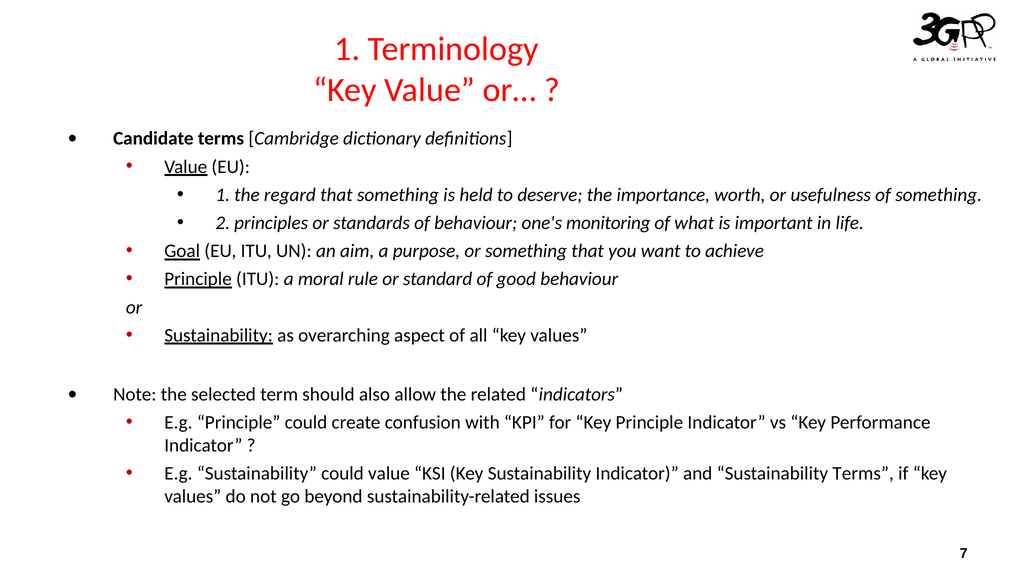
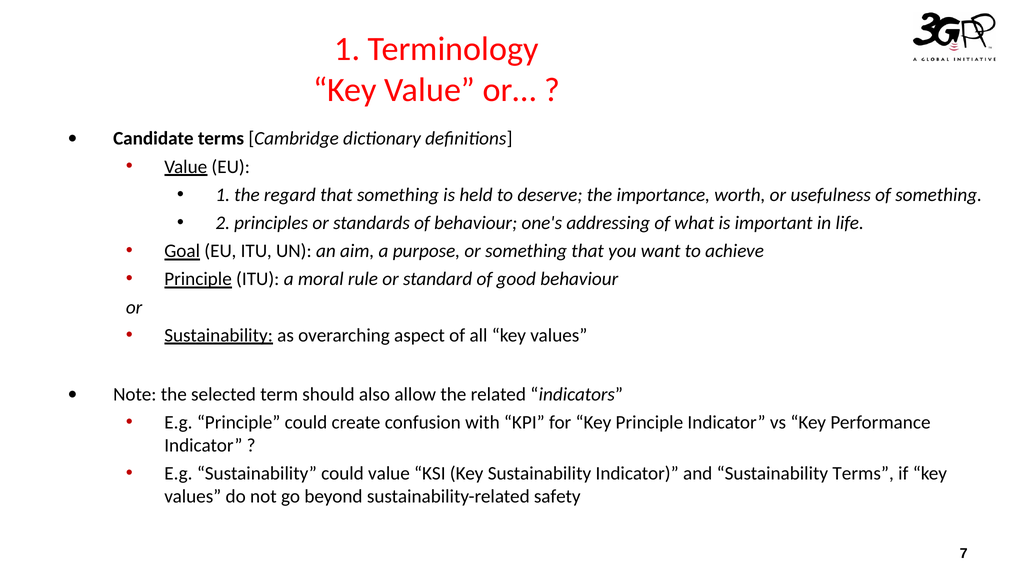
monitoring: monitoring -> addressing (608, 223)
issues: issues -> safety (557, 497)
